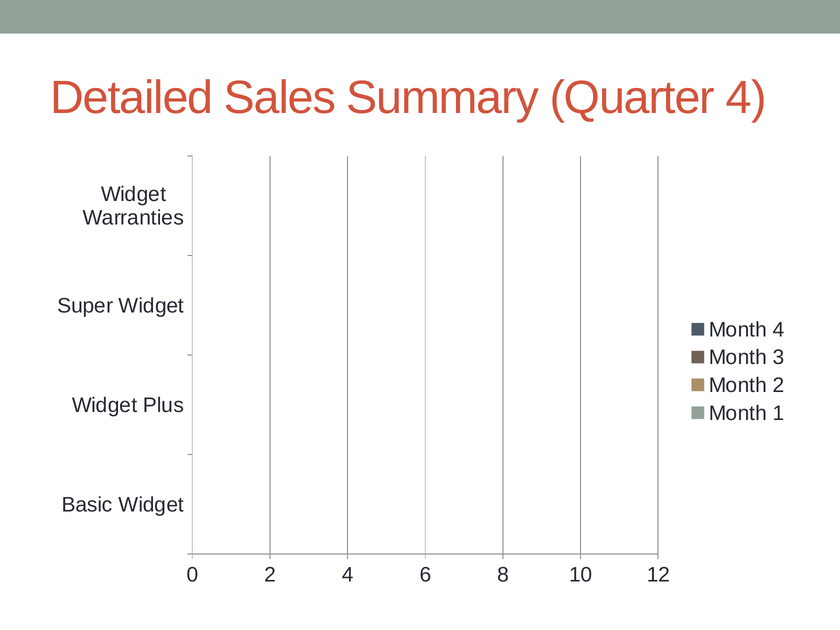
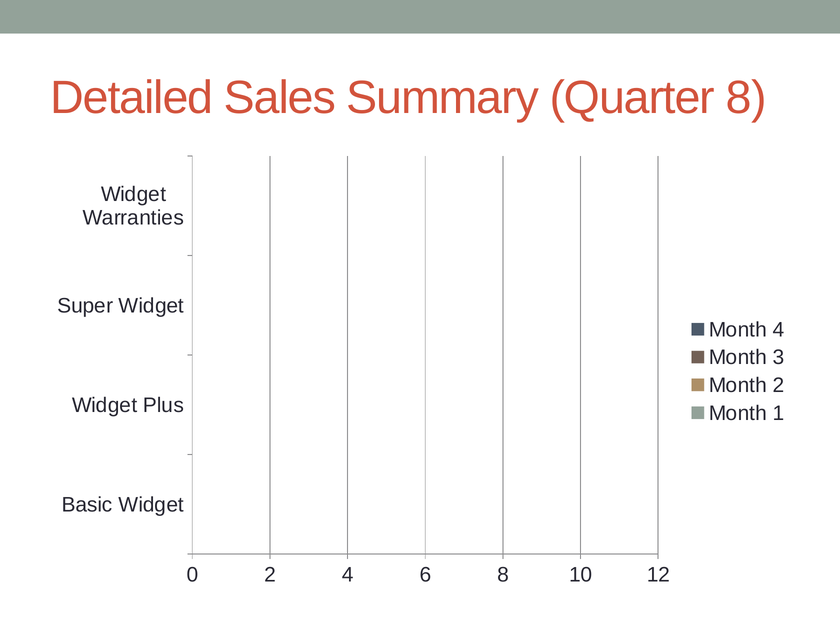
Quarter 4: 4 -> 8 (746, 98)
